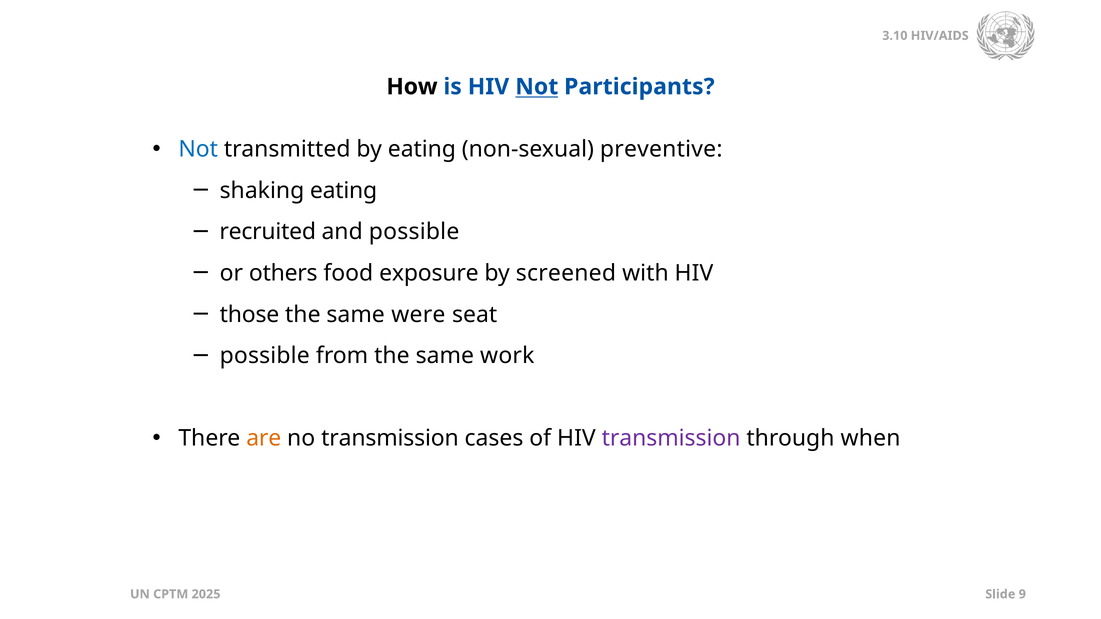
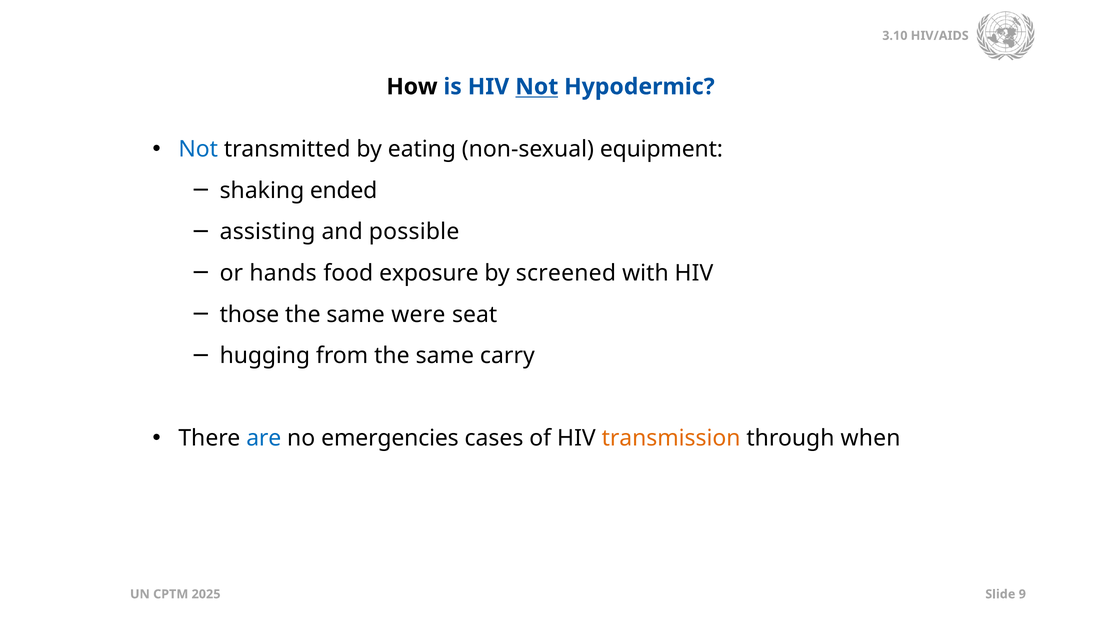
Participants: Participants -> Hypodermic (639, 87)
preventive: preventive -> equipment (661, 149)
shaking eating: eating -> ended (344, 191)
recruited: recruited -> assisting (268, 232)
others: others -> hands (283, 273)
possible: possible -> hugging (265, 356)
work: work -> carry (507, 356)
are colour: orange -> blue (264, 439)
no transmission: transmission -> emergencies (390, 439)
transmission colour: purple -> orange (671, 439)
